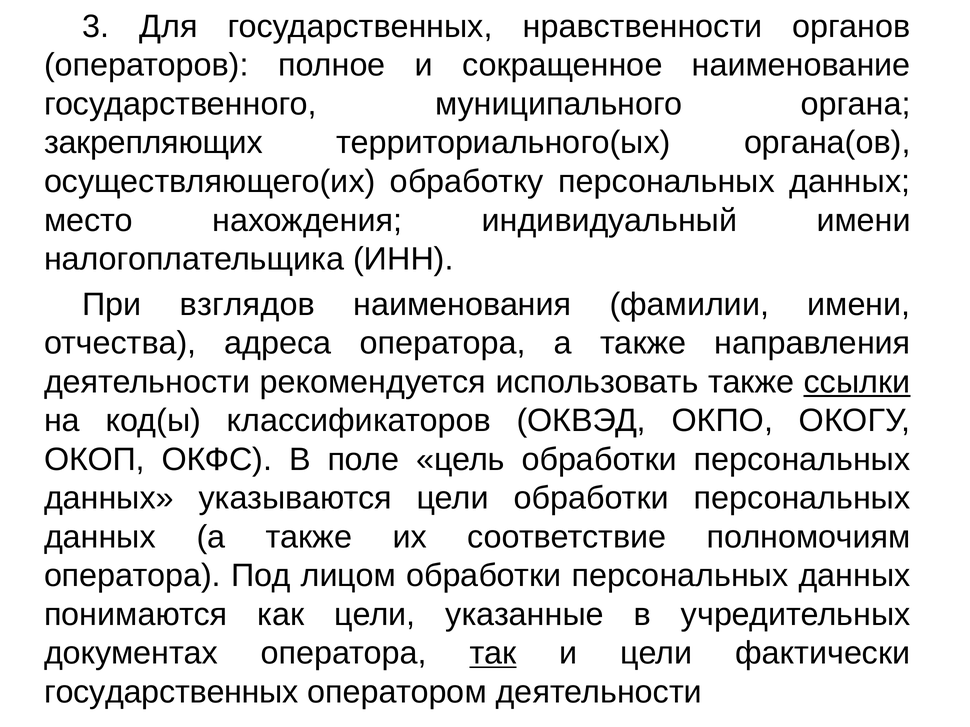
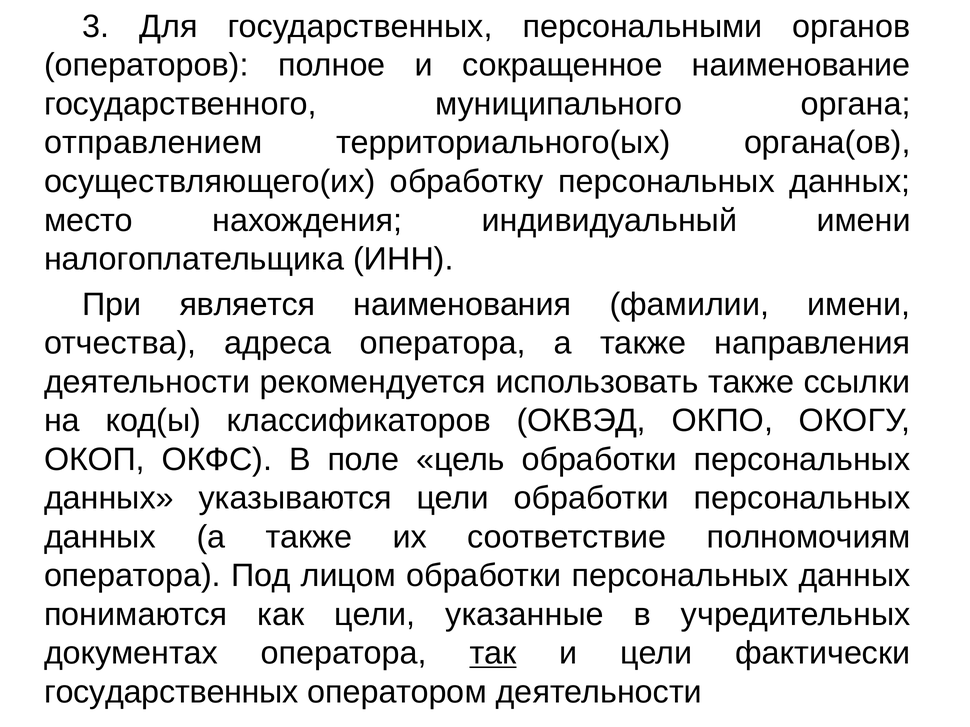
нравственности: нравственности -> персональными (643, 27)
закрепляющих: закрепляющих -> отправлением (153, 143)
взглядов: взглядов -> является (248, 305)
ссылки underline: present -> none (857, 382)
